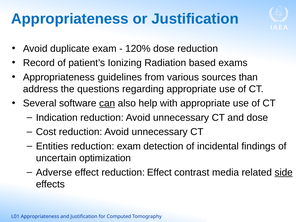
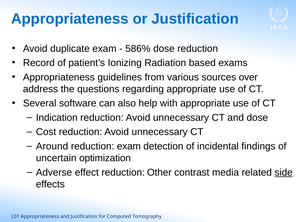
120%: 120% -> 586% (138, 49)
than: than -> over (248, 77)
can underline: present -> none (107, 103)
Entities: Entities -> Around (52, 146)
reduction Effect: Effect -> Other (159, 172)
